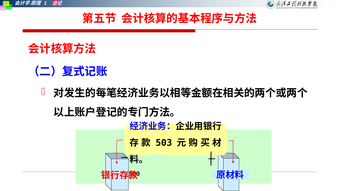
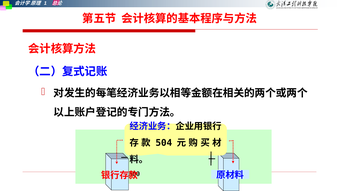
503: 503 -> 504 (164, 143)
